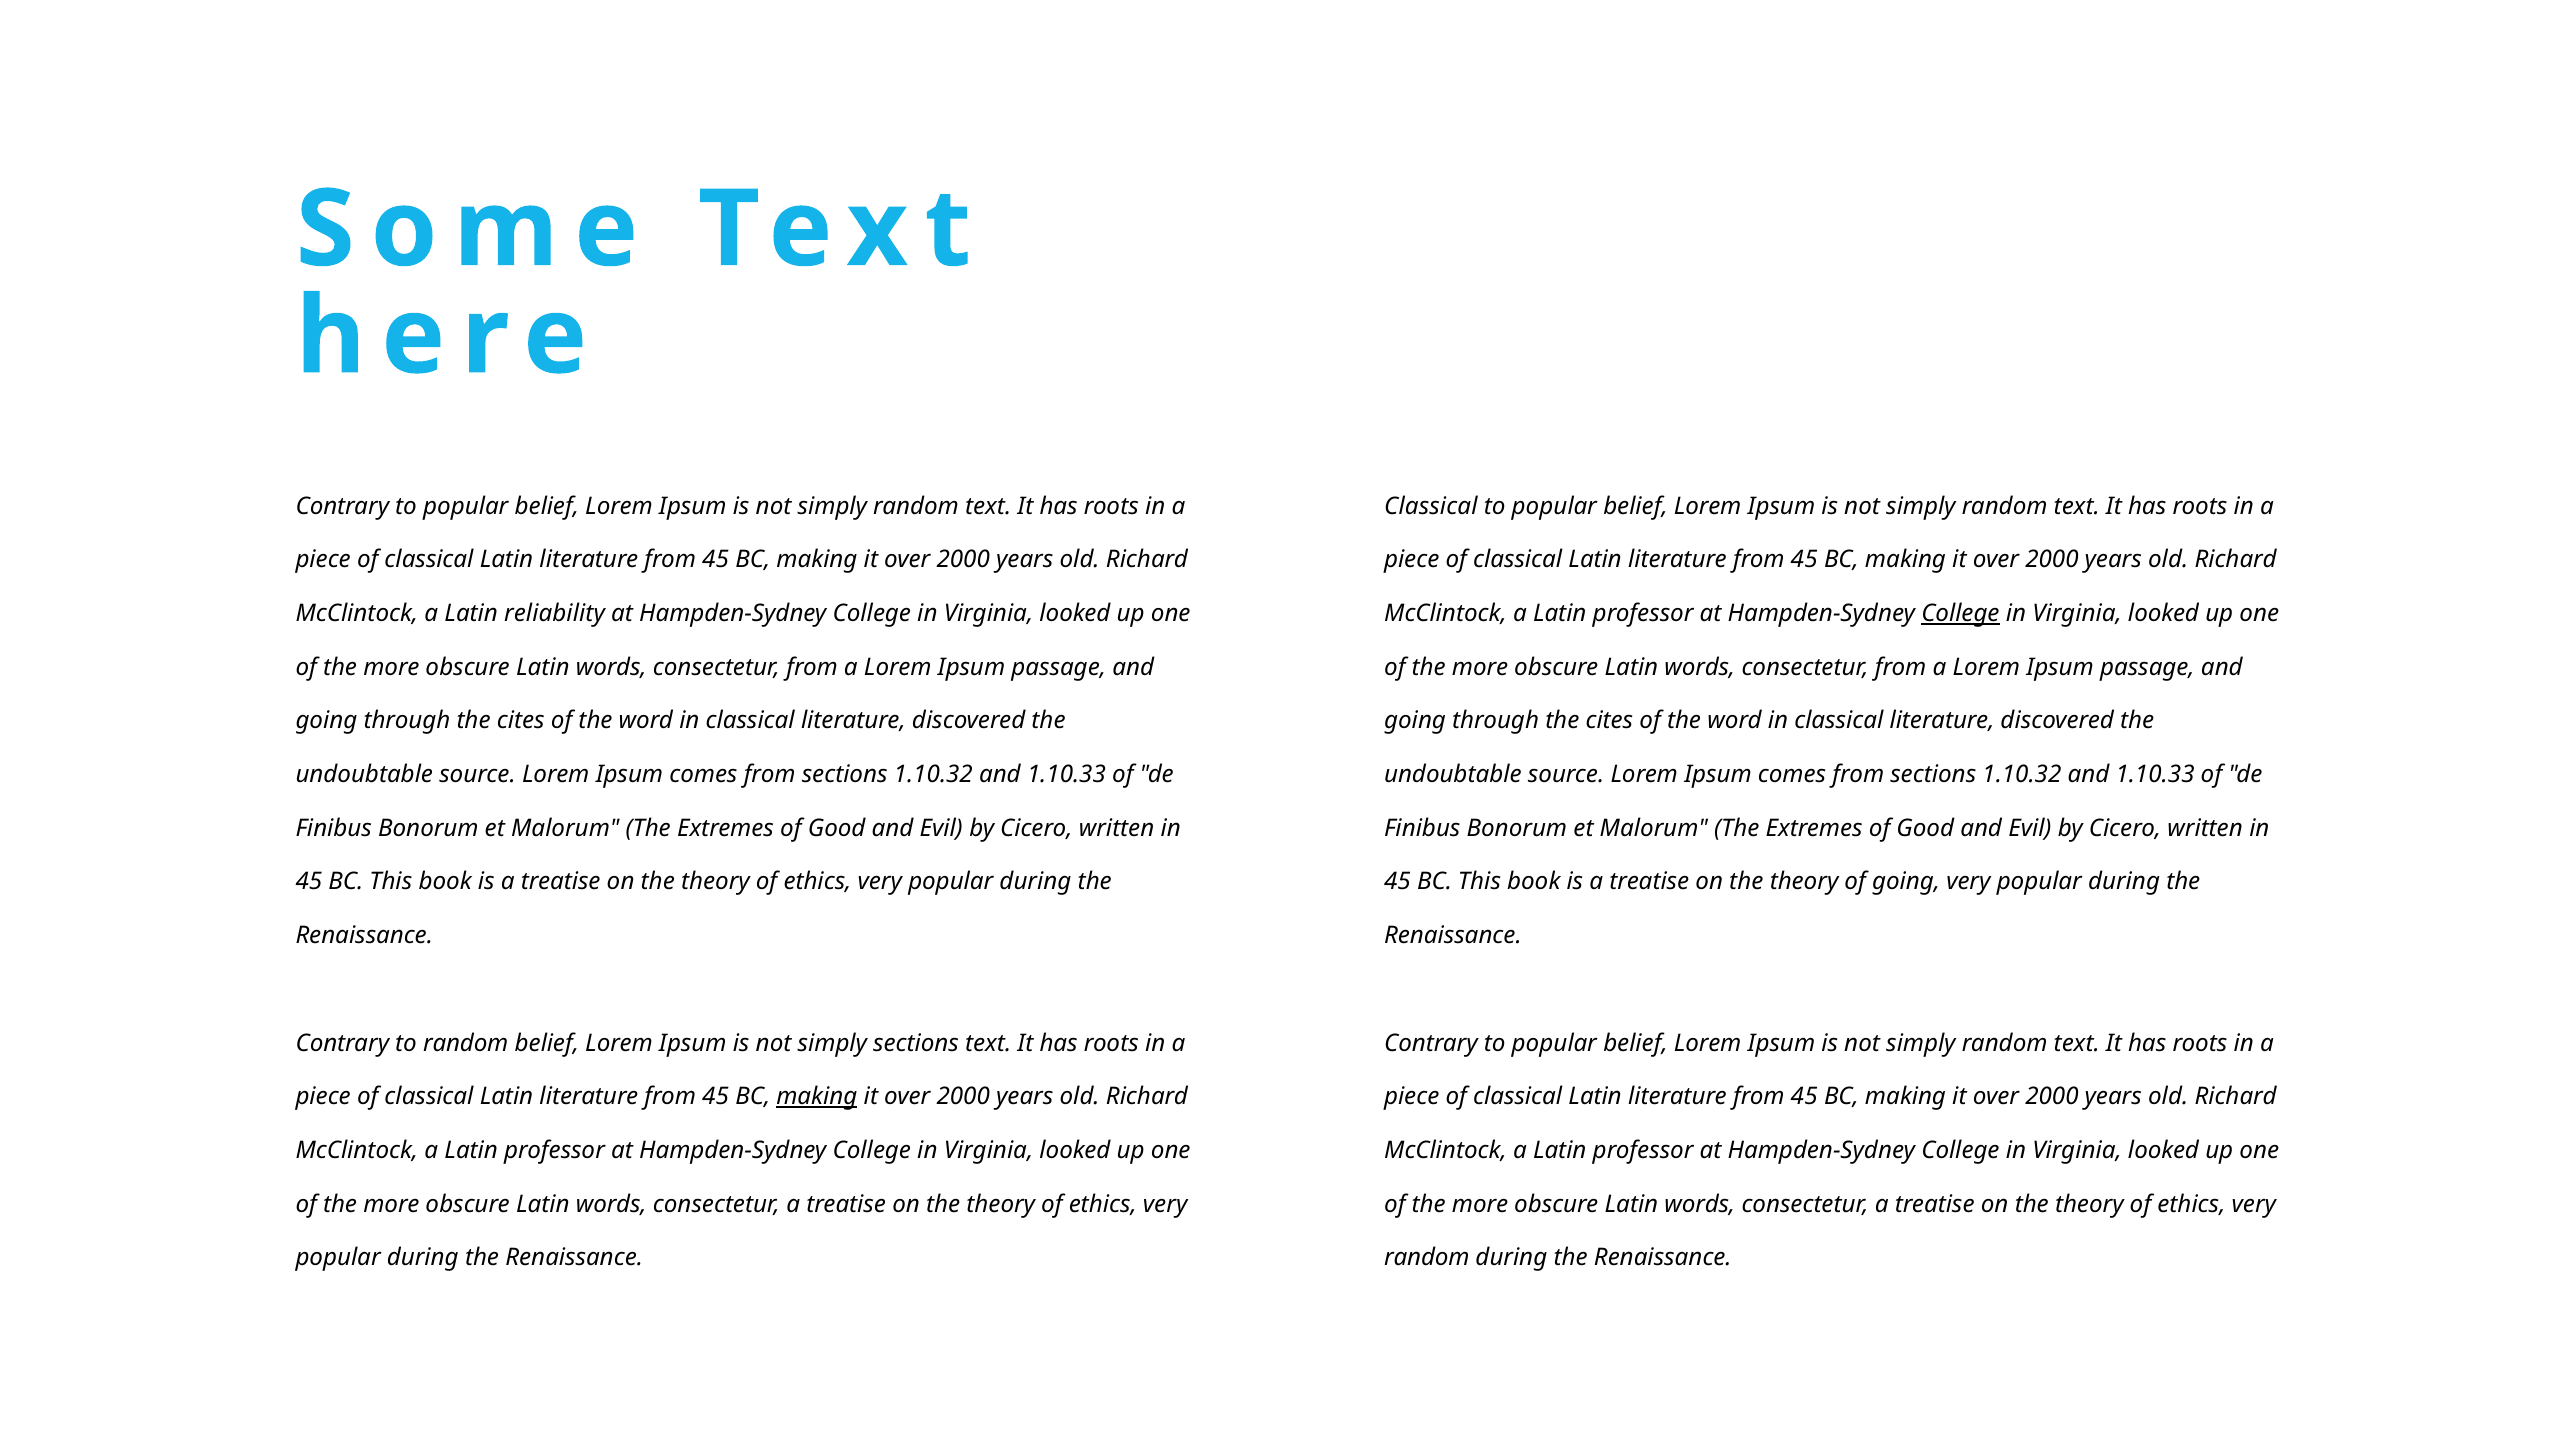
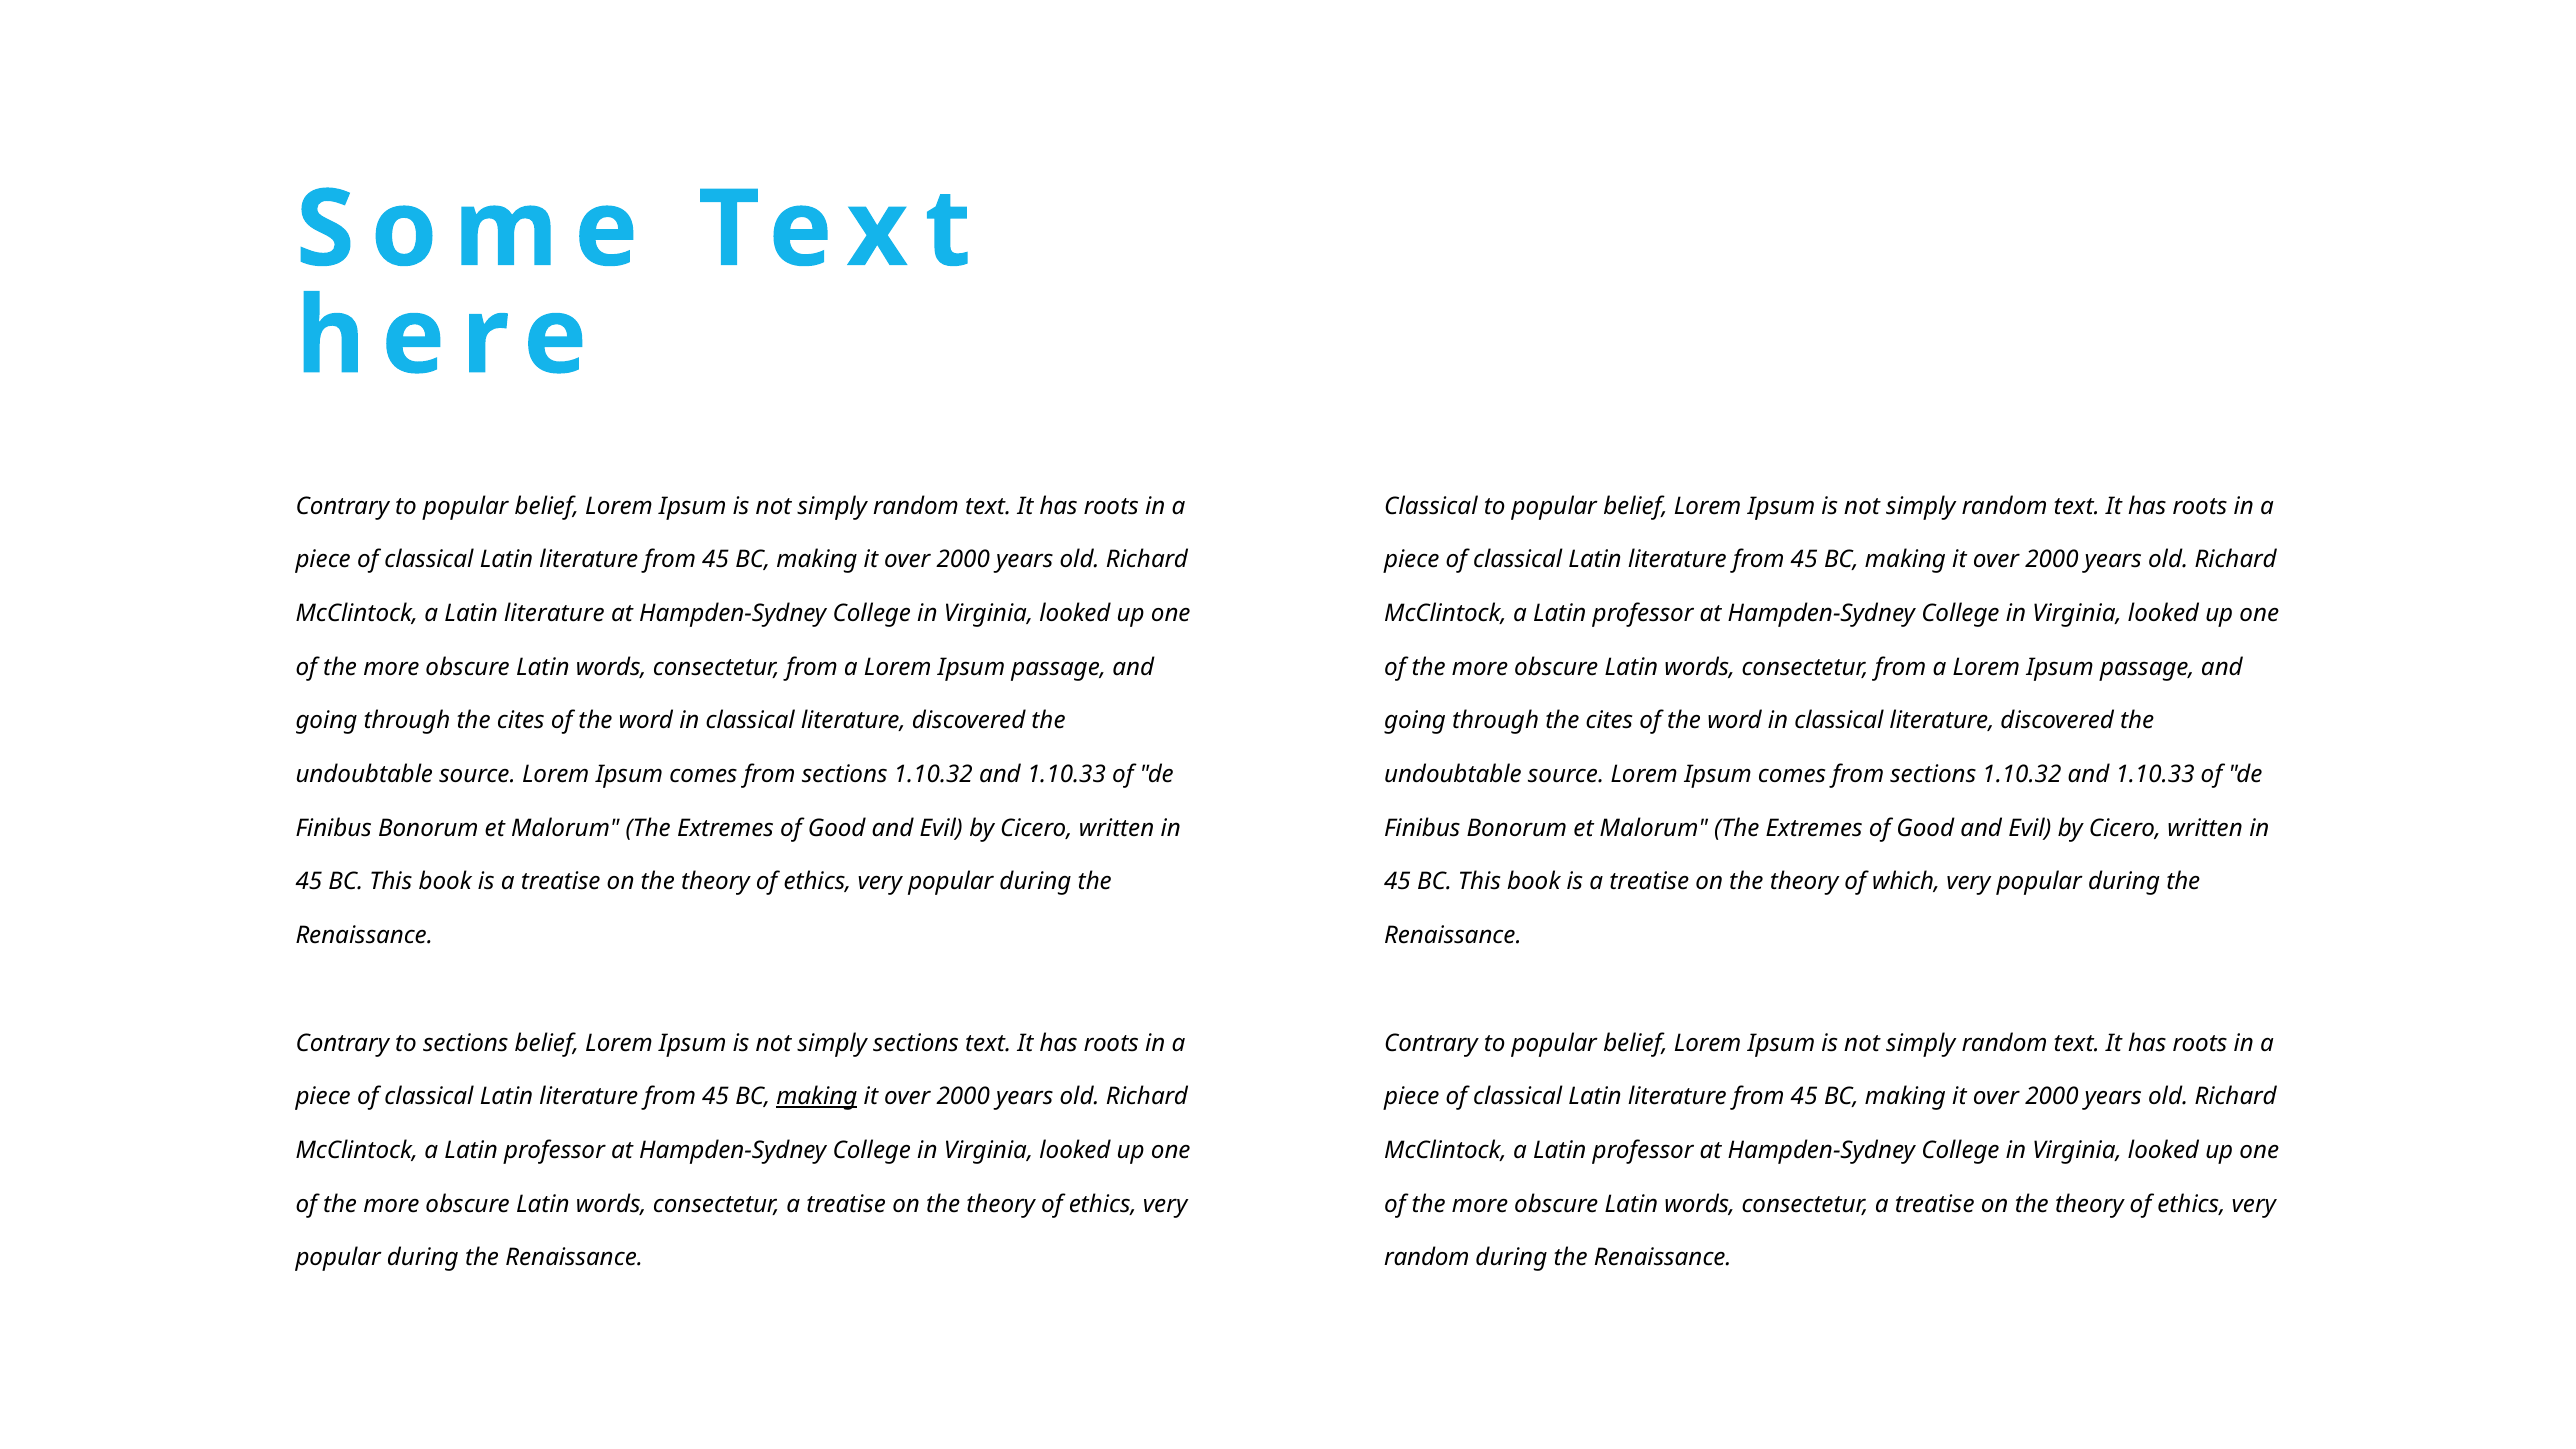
a Latin reliability: reliability -> literature (554, 613)
College underline: present -> none (1960, 613)
of going: going -> which (1906, 882)
to random: random -> sections (466, 1043)
